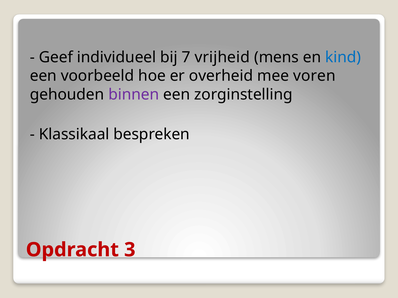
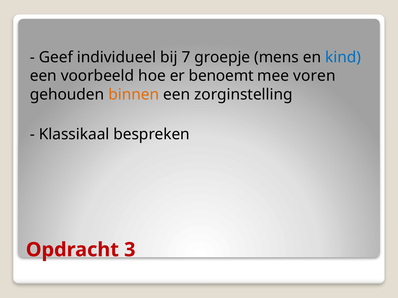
vrijheid: vrijheid -> groepje (222, 57)
overheid: overheid -> benoemt (221, 76)
binnen colour: purple -> orange (134, 95)
